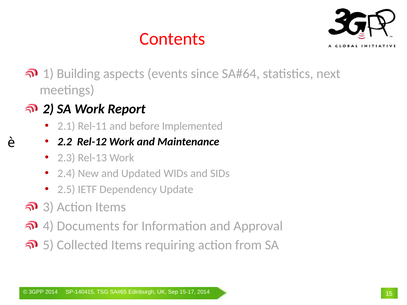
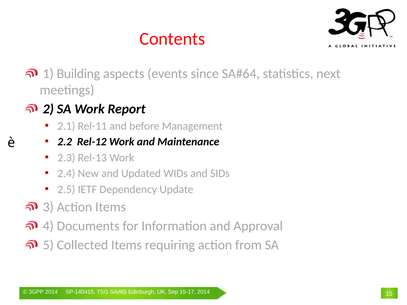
Implemented: Implemented -> Management (192, 126)
